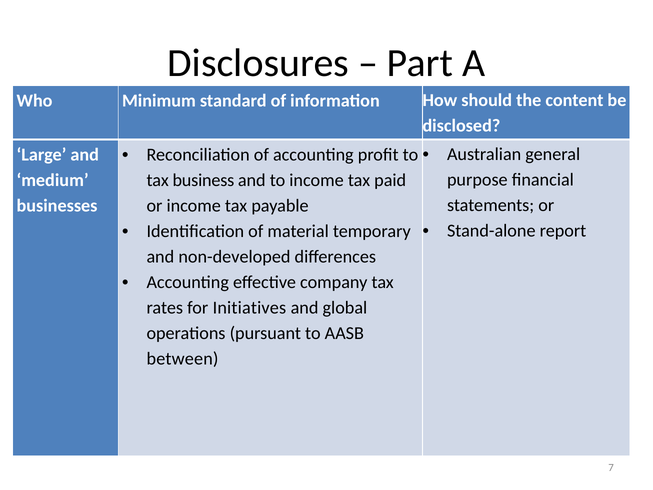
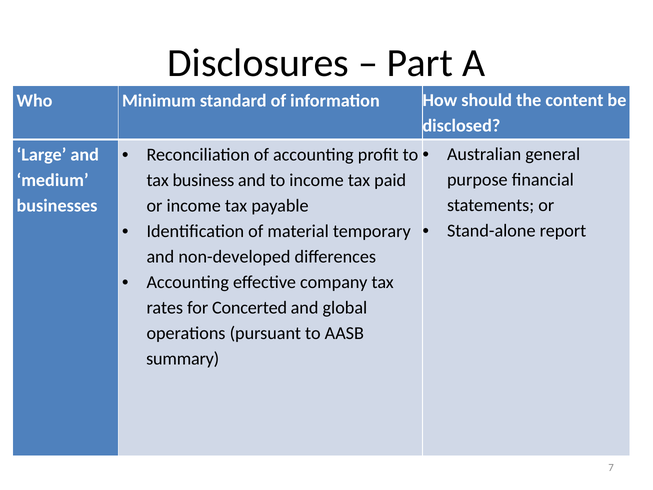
Initiatives: Initiatives -> Concerted (250, 308)
between: between -> summary (183, 359)
